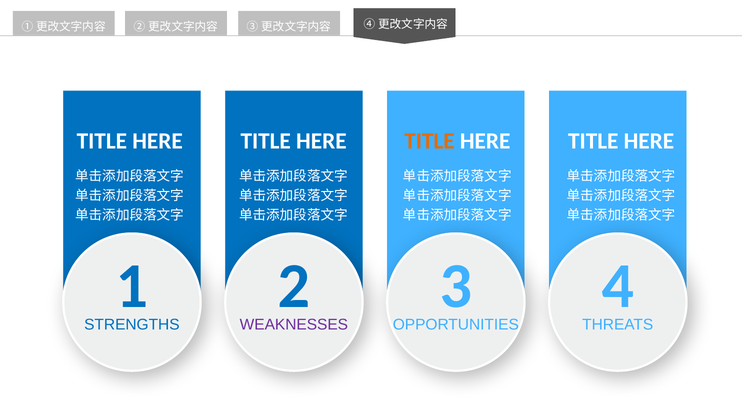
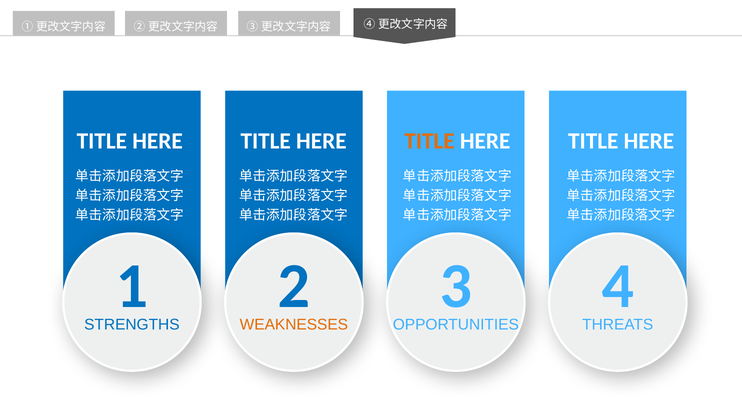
WEAKNESSES colour: purple -> orange (294, 325)
